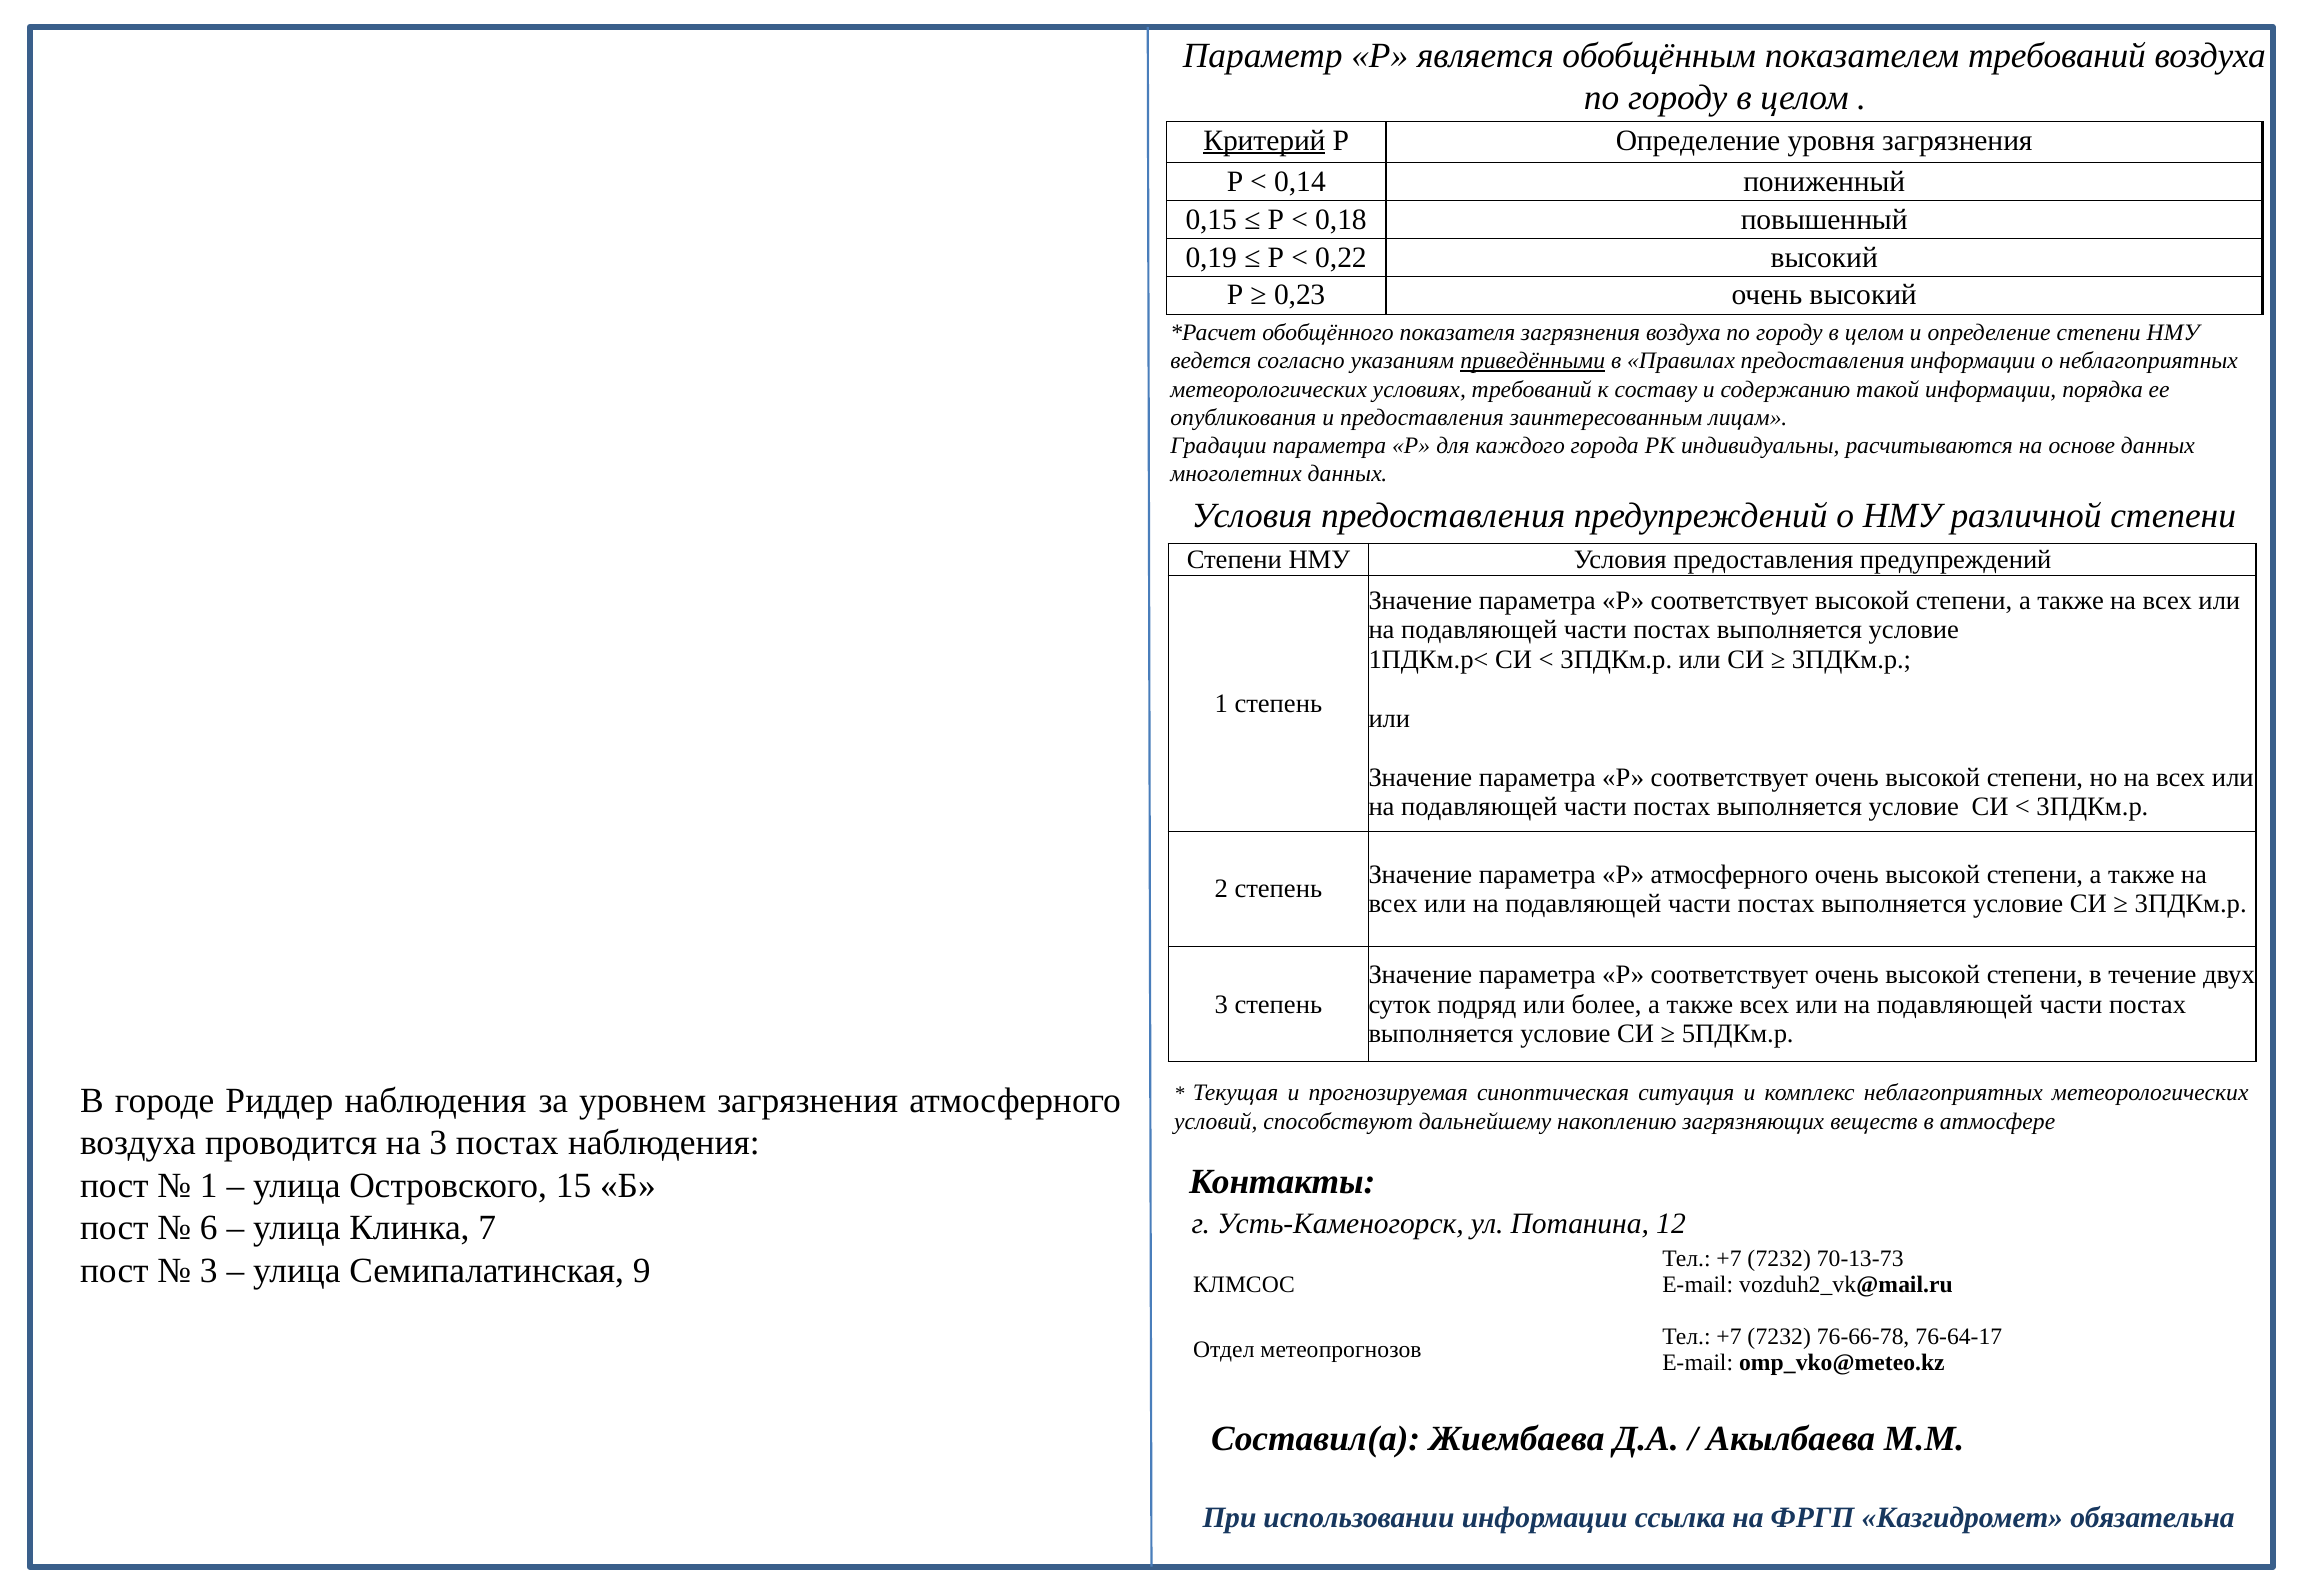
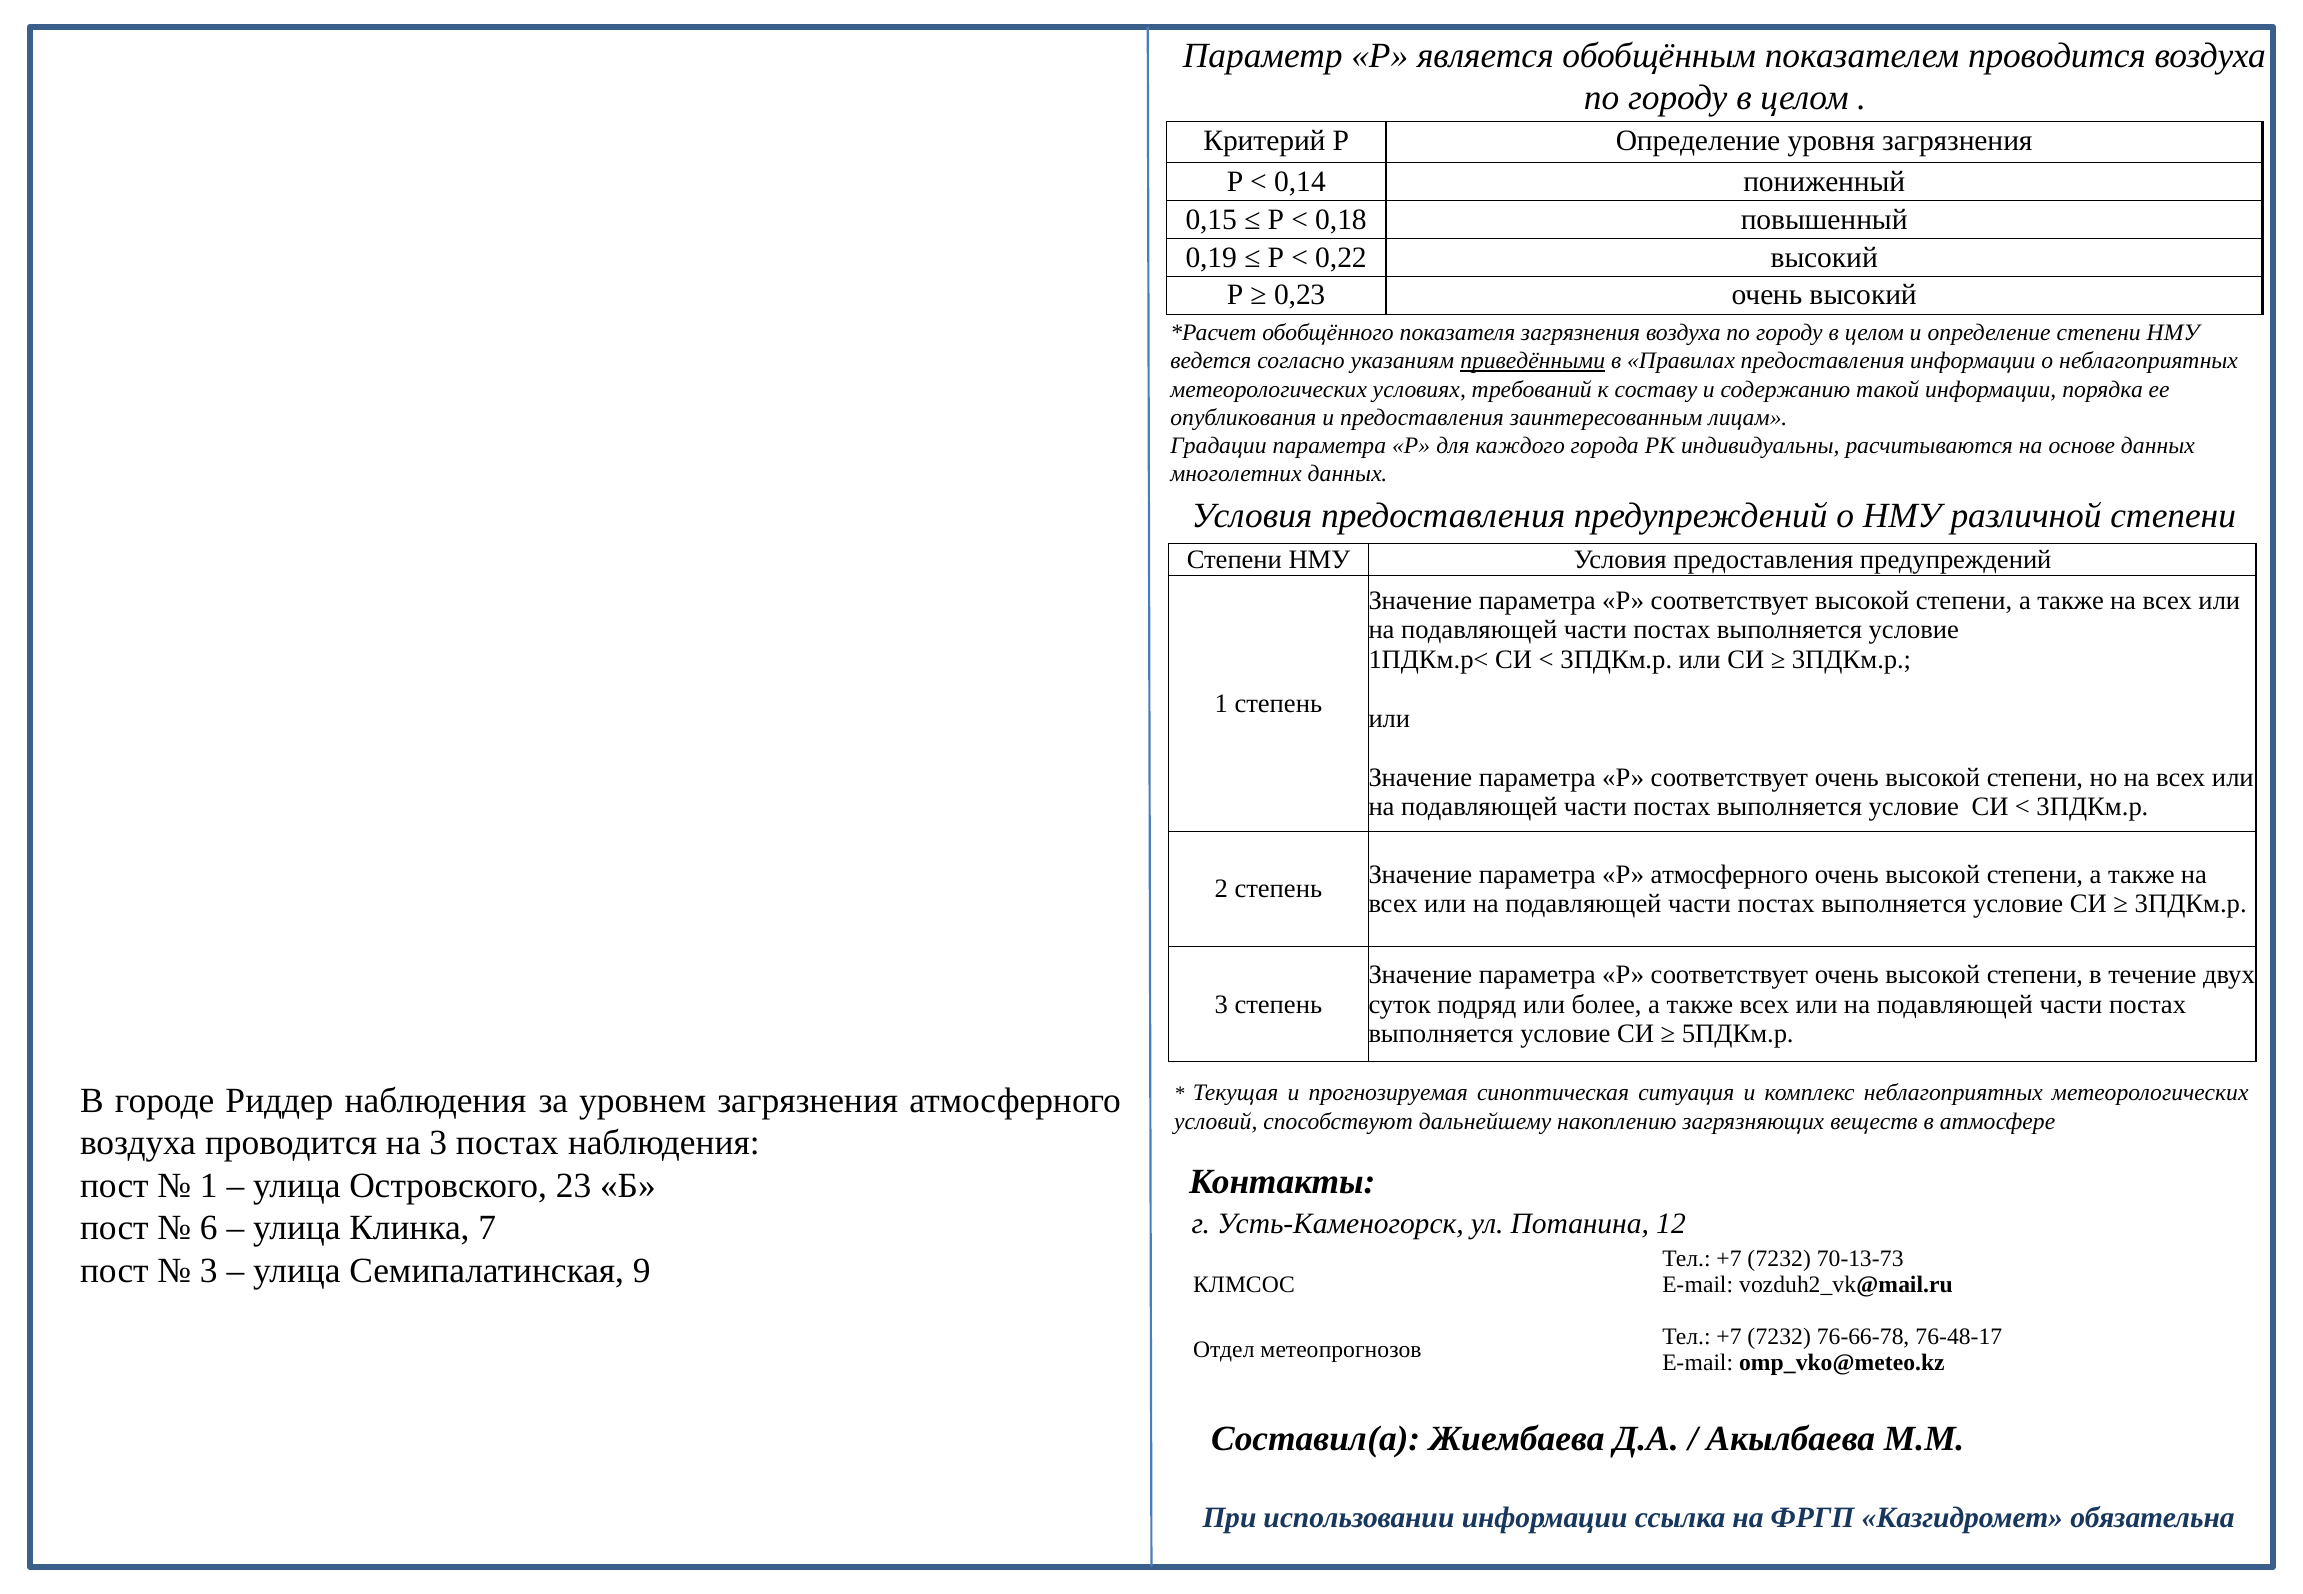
показателем требований: требований -> проводится (2057, 55)
Критерий underline: present -> none (1264, 140)
15: 15 -> 23 (574, 1186)
76-64-17: 76-64-17 -> 76-48-17 (1959, 1337)
